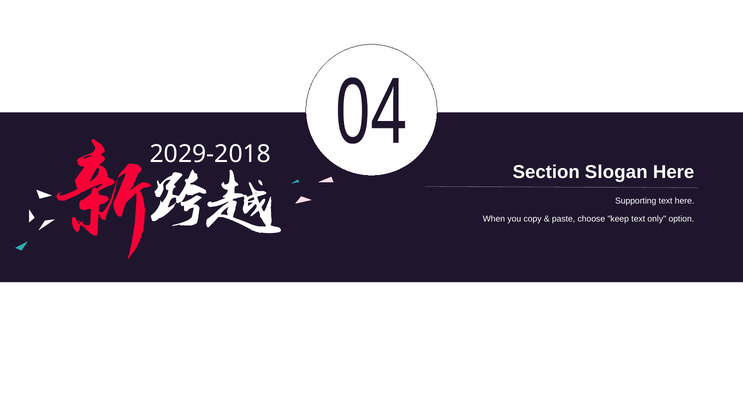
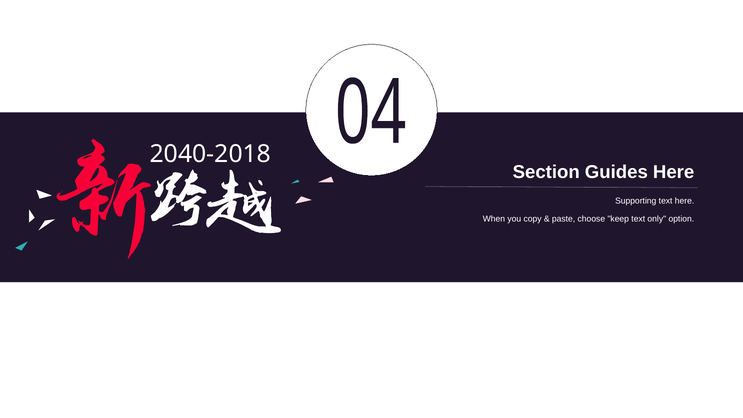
2029-2018: 2029-2018 -> 2040-2018 (210, 154)
Slogan: Slogan -> Guides (616, 172)
